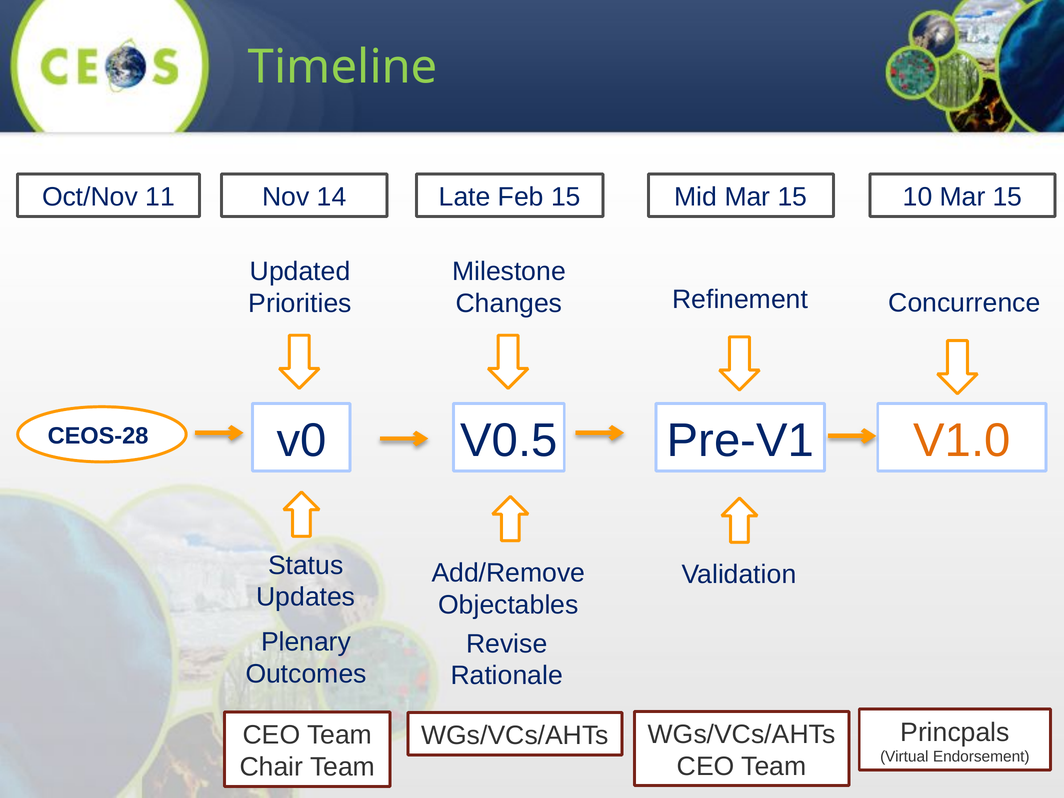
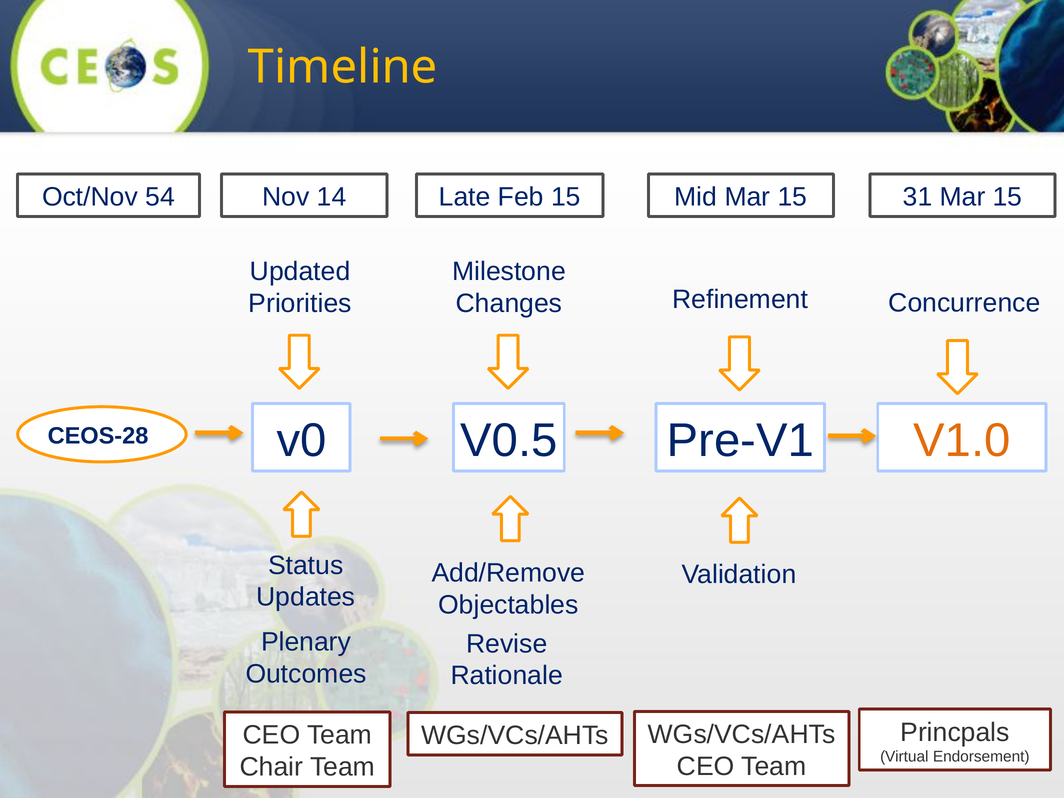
Timeline colour: light green -> yellow (343, 67)
11: 11 -> 54 (160, 197)
10: 10 -> 31 (918, 197)
